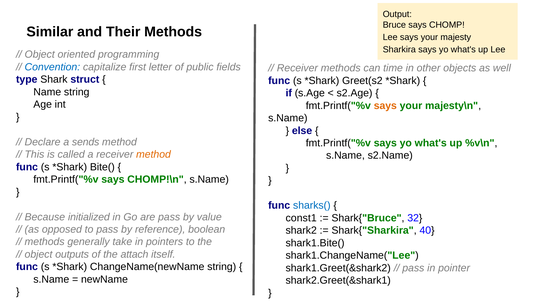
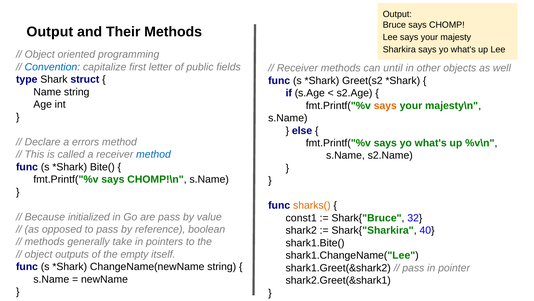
Similar: Similar -> Output (50, 32)
time: time -> until (393, 68)
sends: sends -> errors (86, 142)
method colour: orange -> blue (153, 154)
sharks( colour: blue -> orange (312, 205)
attach: attach -> empty (134, 254)
